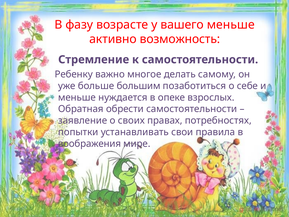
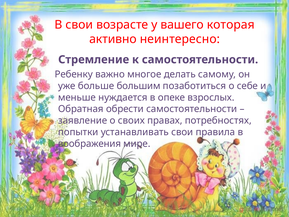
В фазу: фазу -> свои (79, 25)
вашего меньше: меньше -> которая (231, 25)
возможность: возможность -> неинтересно (180, 39)
